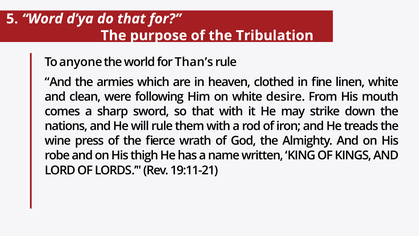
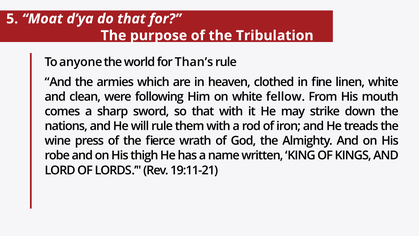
Word: Word -> Moat (42, 19)
desire: desire -> fellow (286, 97)
